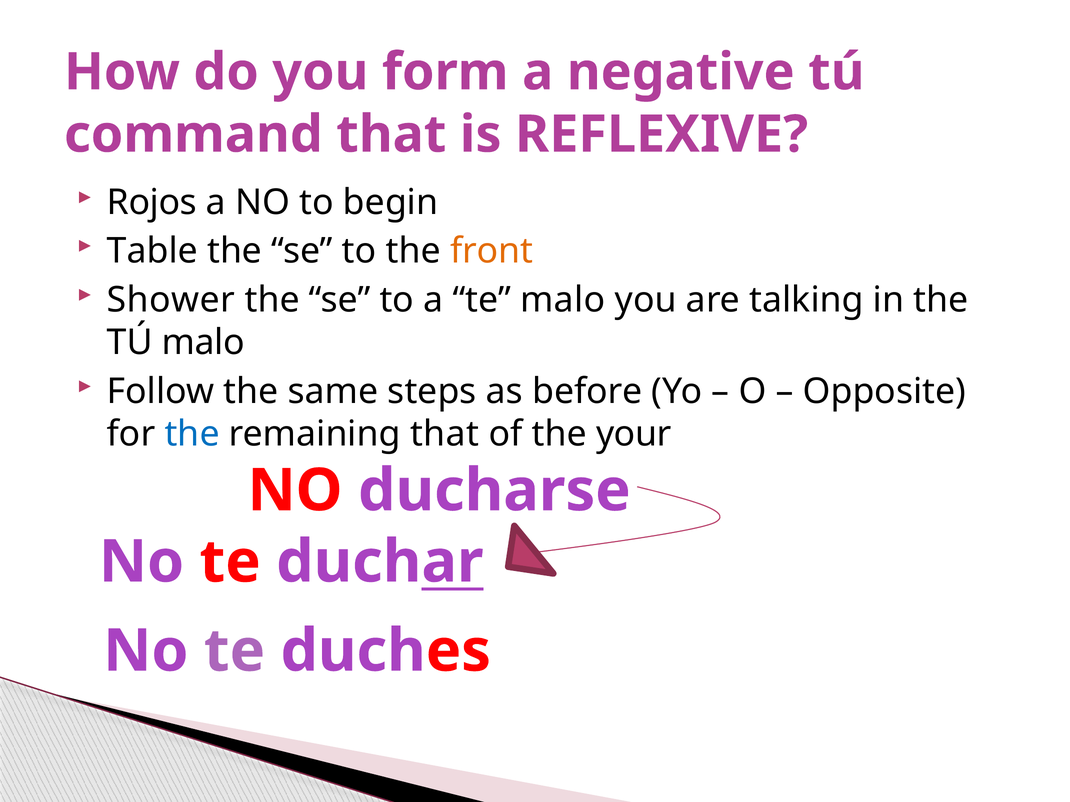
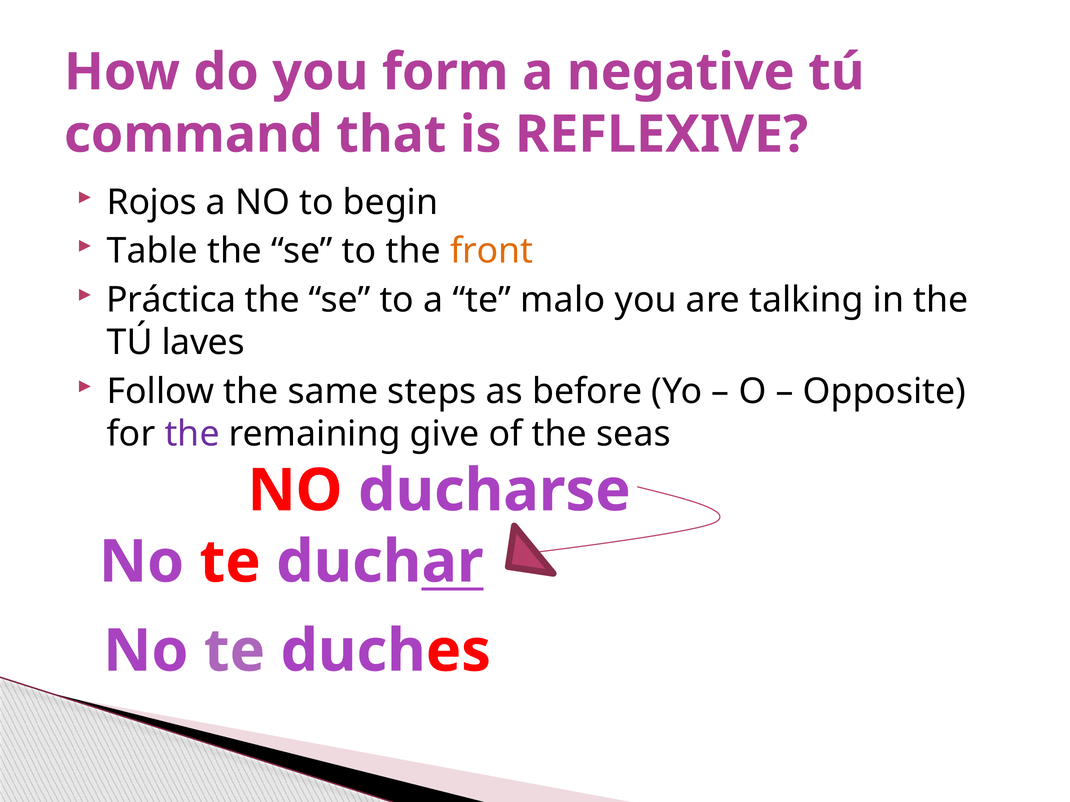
Shower: Shower -> Práctica (171, 300)
TÚ malo: malo -> laves (203, 343)
the colour: blue -> purple (192, 434)
remaining that: that -> give (445, 434)
your: your -> seas (634, 434)
